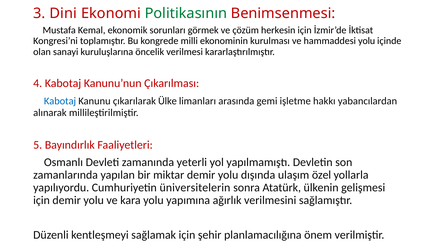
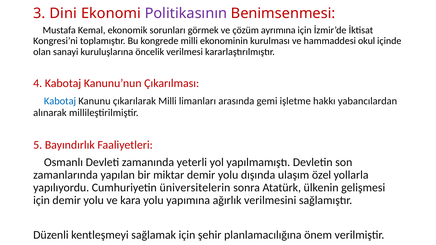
Politikasının colour: green -> purple (186, 14)
herkesin: herkesin -> ayrımına (278, 30)
hammaddesi yolu: yolu -> okul (367, 41)
çıkarılarak Ülke: Ülke -> Milli (167, 101)
